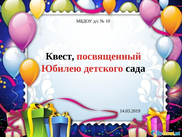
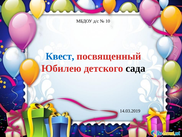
Квест colour: black -> blue (60, 56)
